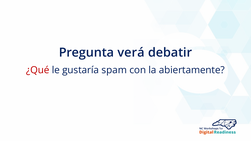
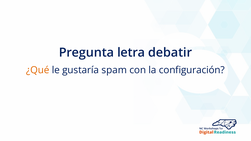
verá: verá -> letra (131, 53)
¿Qué colour: red -> orange (38, 70)
abiertamente: abiertamente -> configuración (192, 70)
